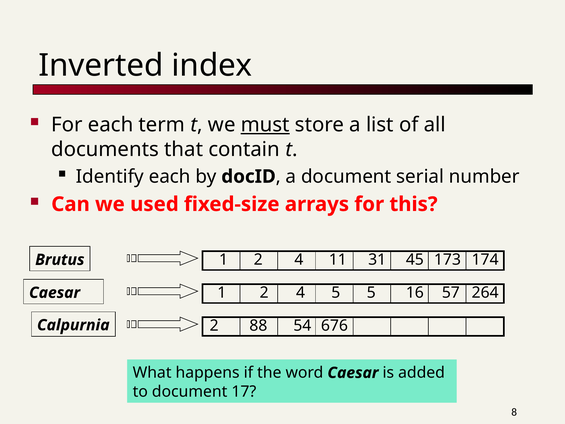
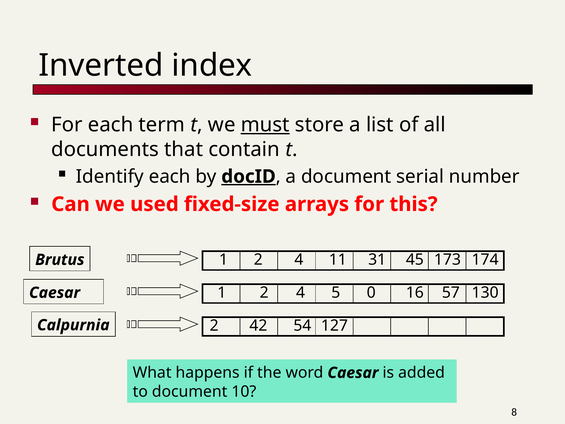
docID underline: none -> present (249, 176)
5 5: 5 -> 0 (371, 293)
264: 264 -> 130 (485, 293)
88: 88 -> 42 (258, 326)
676: 676 -> 127 (334, 326)
17: 17 -> 10 (244, 391)
